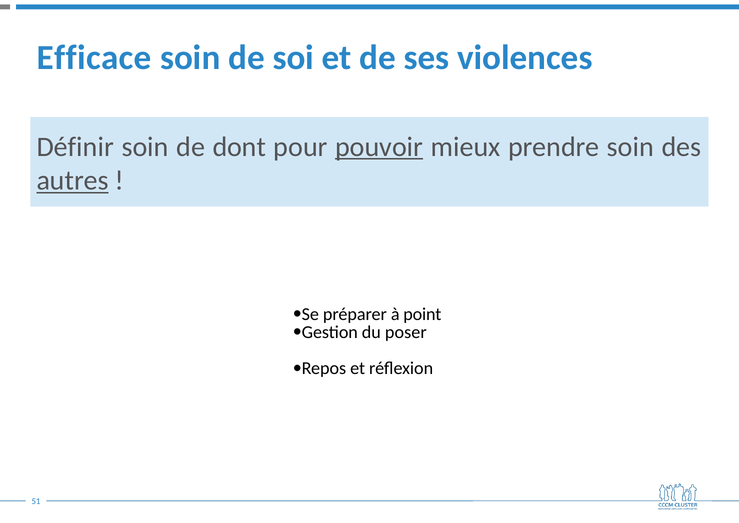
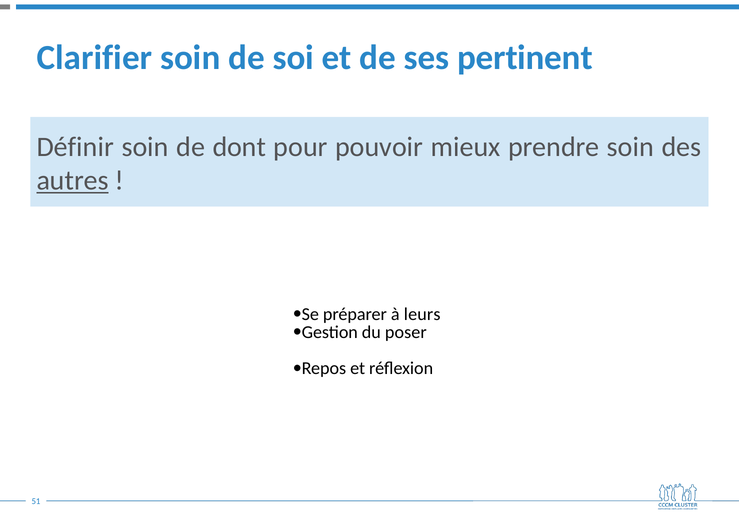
Efficace: Efficace -> Clarifier (94, 58)
violences: violences -> pertinent (525, 58)
pouvoir underline: present -> none (379, 147)
point: point -> leurs (422, 314)
